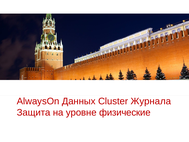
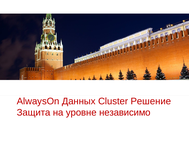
Журнала: Журнала -> Решение (151, 101)
физические: физические -> независимо (125, 112)
